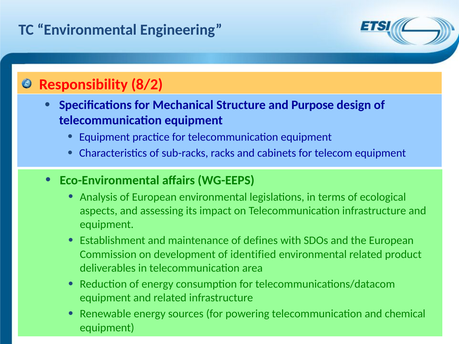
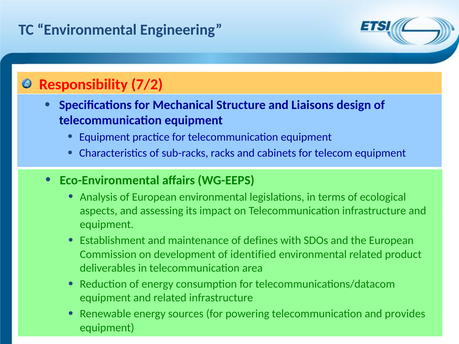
8/2: 8/2 -> 7/2 (147, 85)
Purpose: Purpose -> Liaisons (313, 105)
chemical: chemical -> provides (405, 314)
